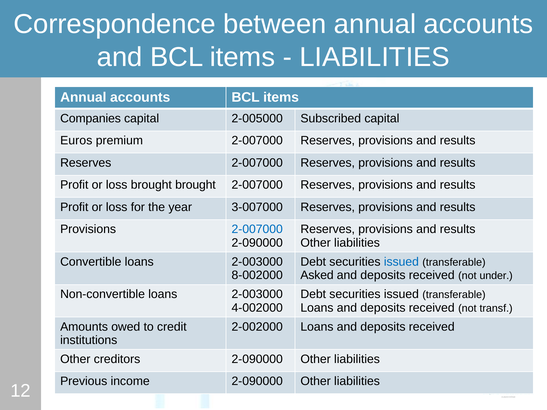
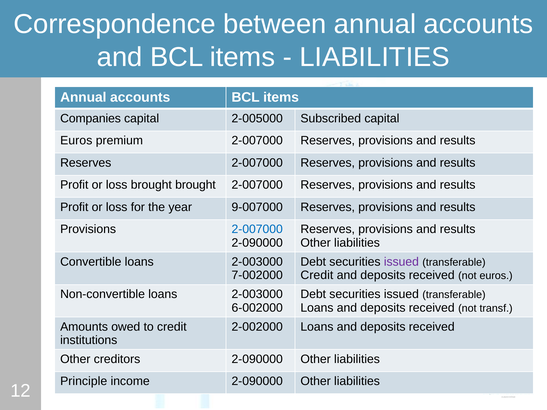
3-007000: 3-007000 -> 9-007000 (257, 207)
issued colour: blue -> purple (401, 262)
8-002000: 8-002000 -> 7-002000 (257, 275)
Asked: Asked -> Credit (317, 275)
not under: under -> euros (496, 276)
4-002000: 4-002000 -> 6-002000 (257, 308)
Previous: Previous -> Principle (84, 382)
